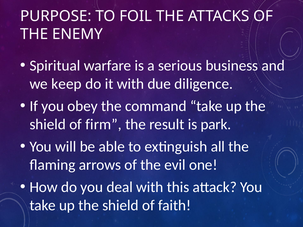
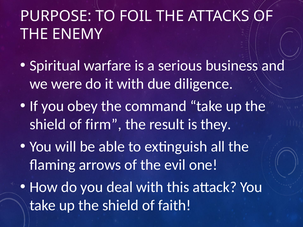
keep: keep -> were (67, 84)
park: park -> they (216, 124)
